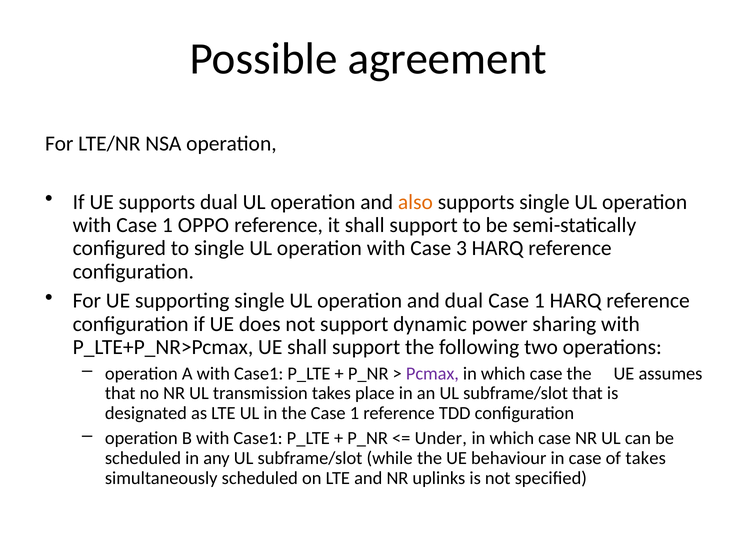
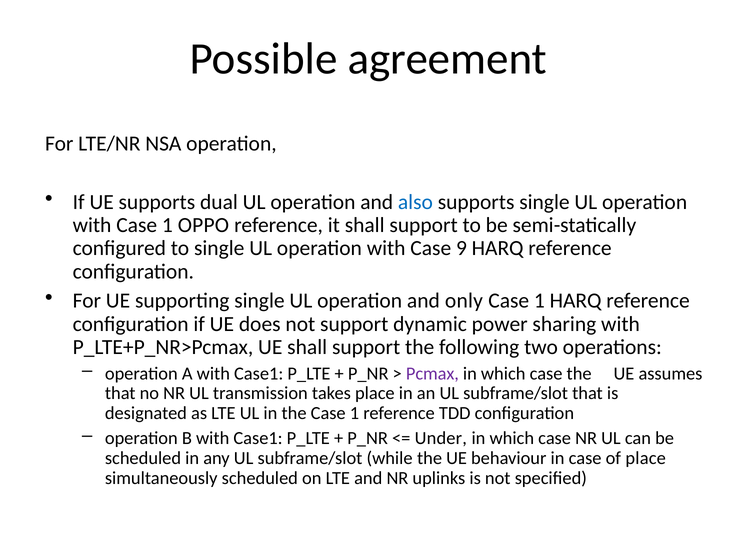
also colour: orange -> blue (415, 202)
3: 3 -> 9 (461, 248)
and dual: dual -> only (464, 301)
of takes: takes -> place (646, 458)
